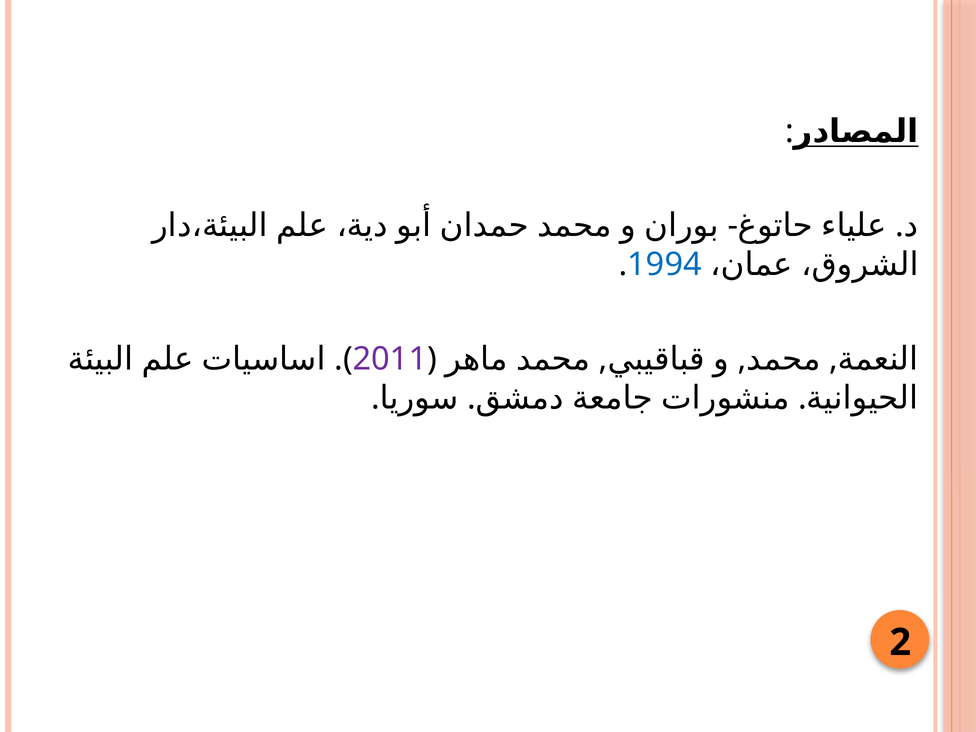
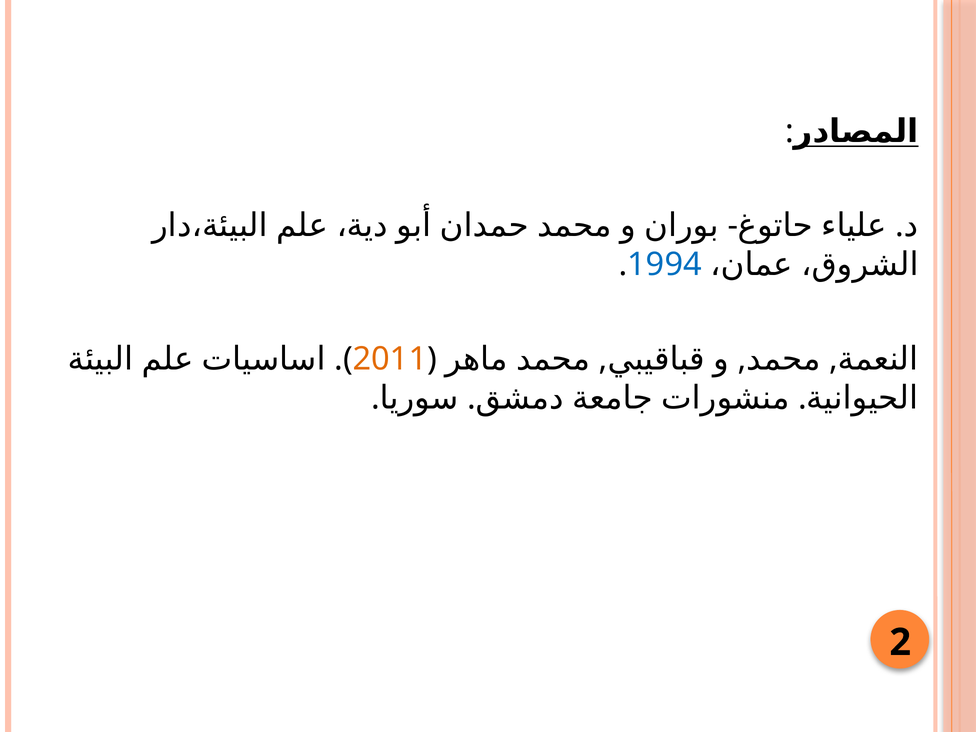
2011 colour: purple -> orange (390, 359)
